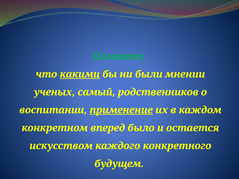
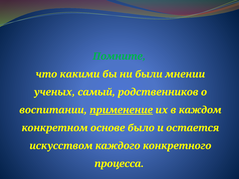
какими underline: present -> none (80, 74)
вперед: вперед -> основе (108, 128)
будущем: будущем -> процесса (119, 164)
